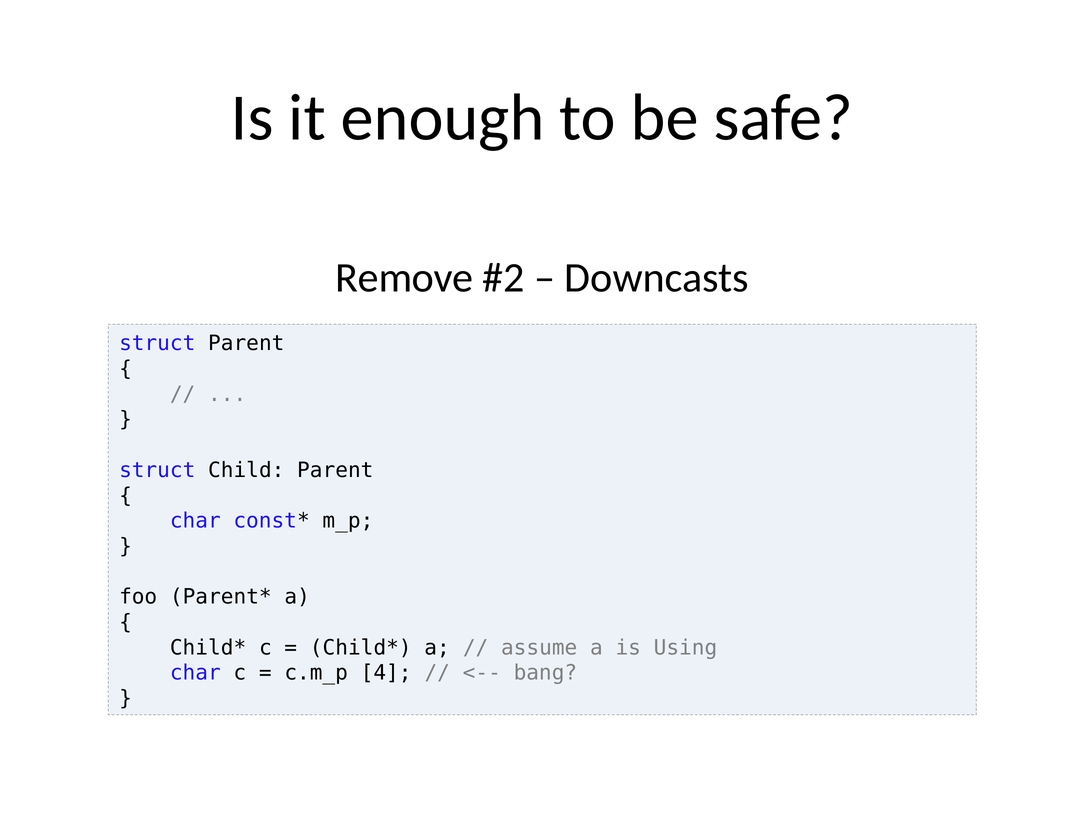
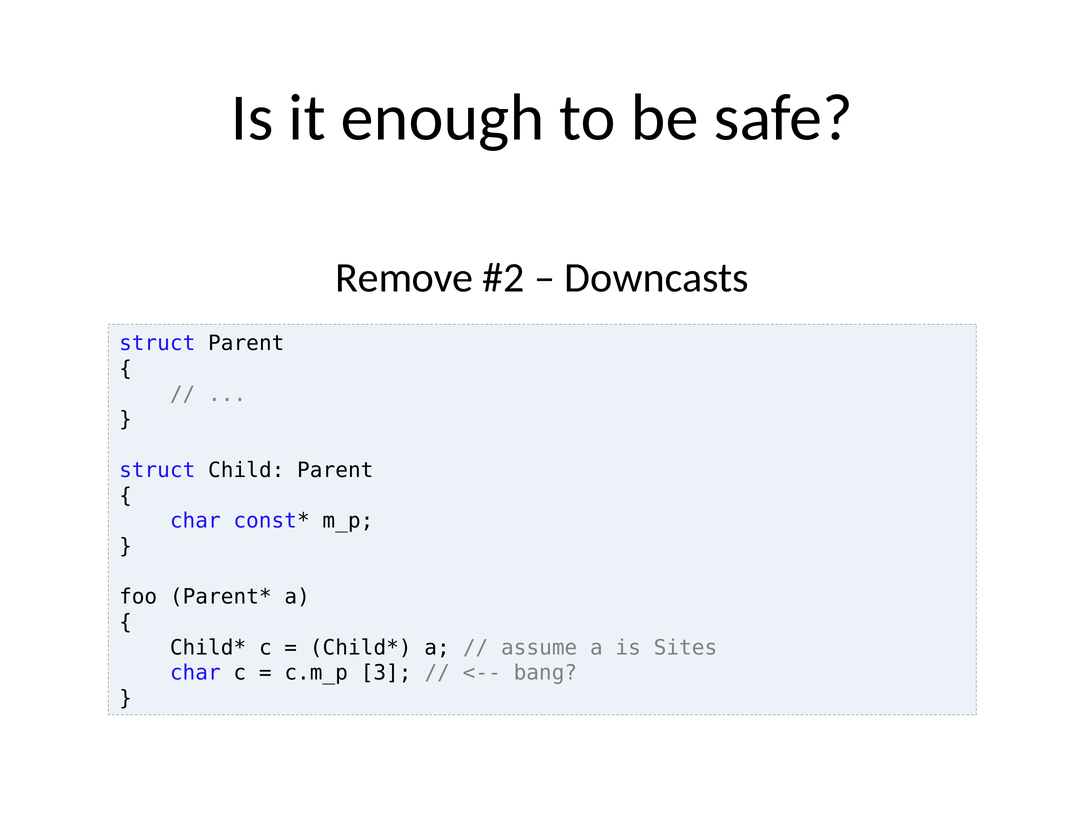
Using: Using -> Sites (685, 647)
4: 4 -> 3 (386, 673)
